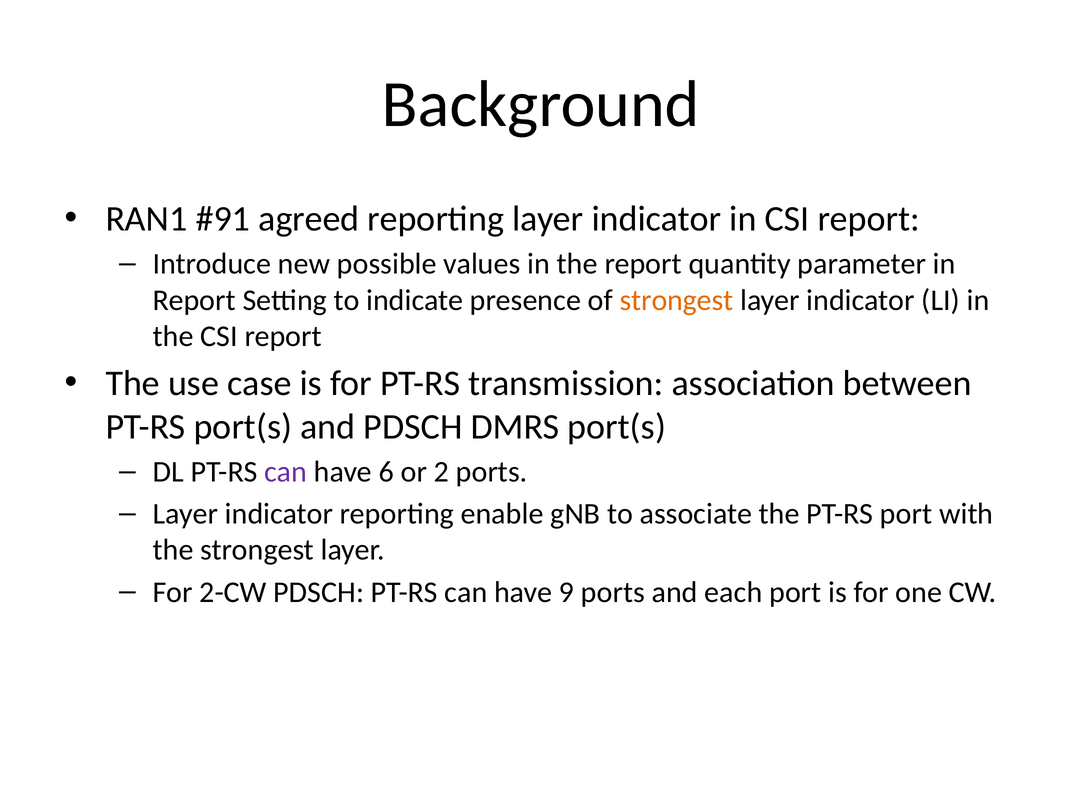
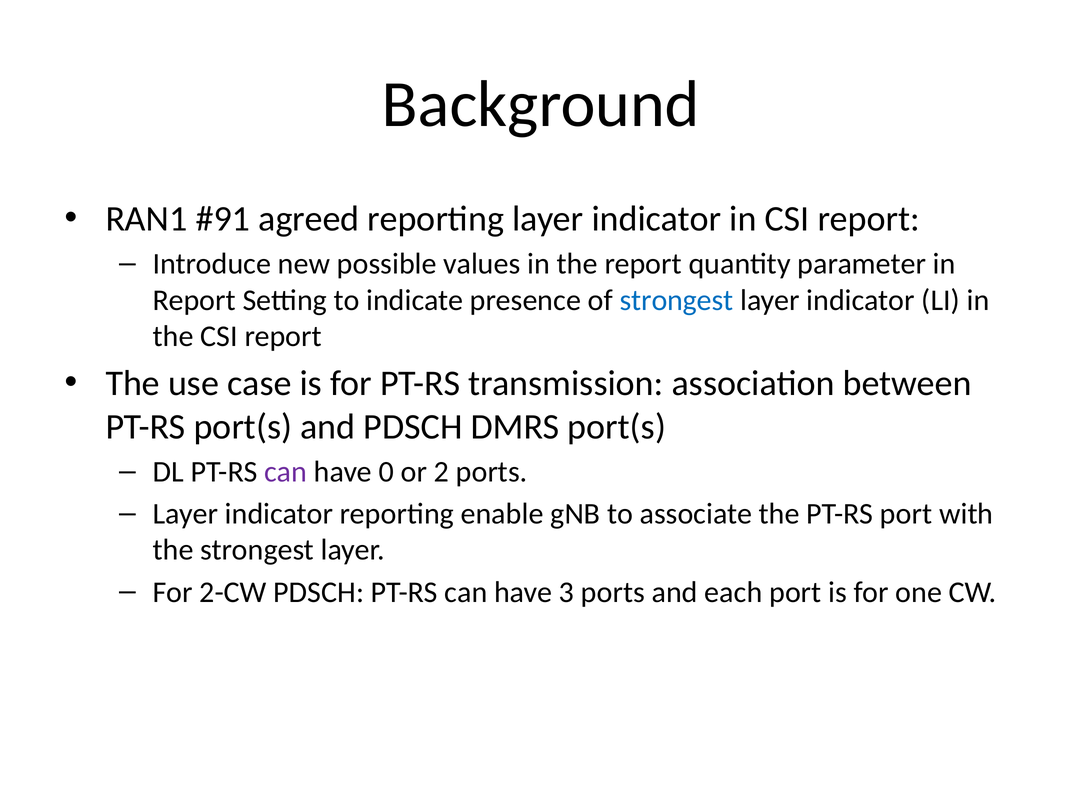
strongest colour: orange -> blue (677, 300)
6: 6 -> 0 (386, 472)
9: 9 -> 3 (567, 592)
